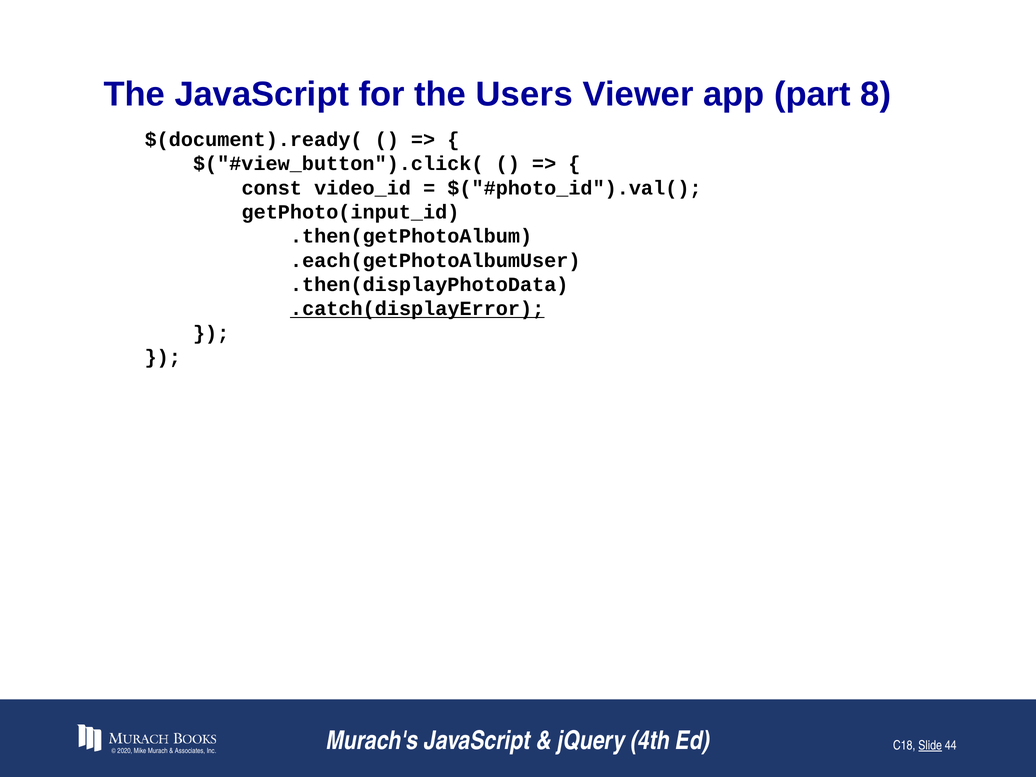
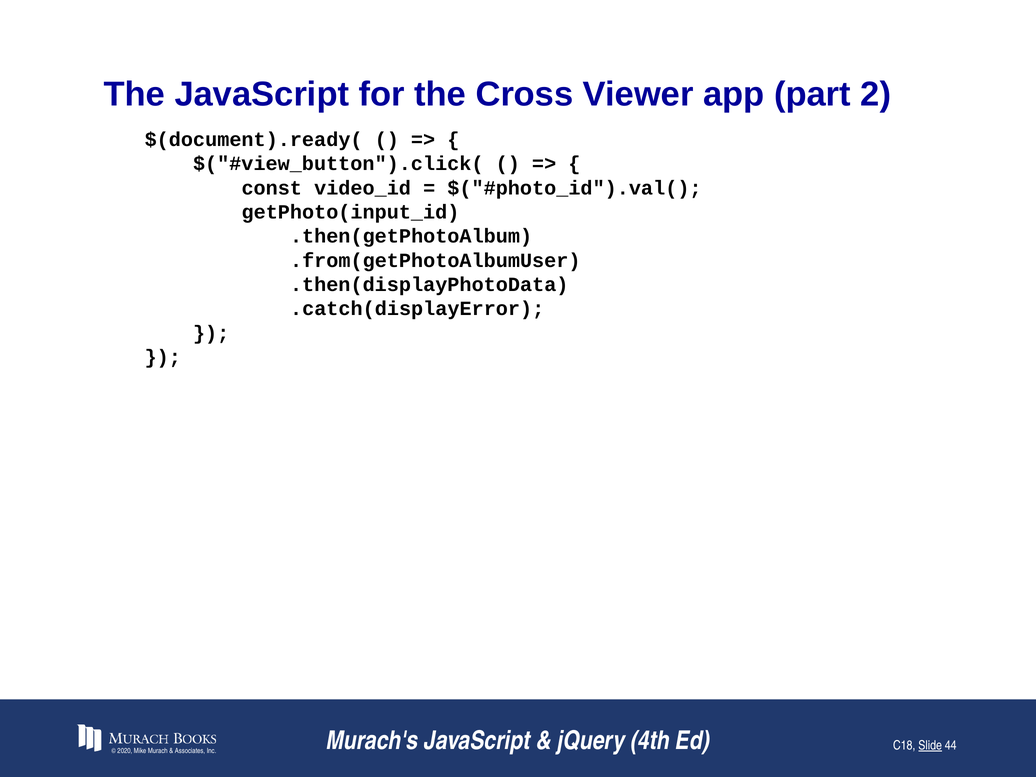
Users: Users -> Cross (524, 94)
8: 8 -> 2 (876, 94)
.each(getPhotoAlbumUser: .each(getPhotoAlbumUser -> .from(getPhotoAlbumUser (435, 260)
.catch(displayError underline: present -> none (417, 309)
